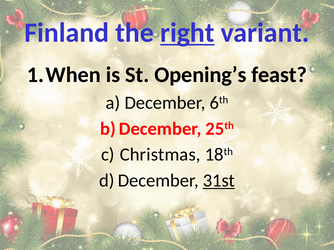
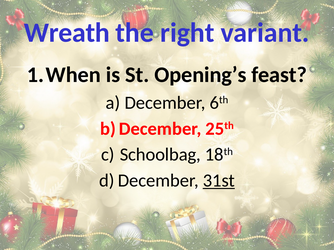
Finland: Finland -> Wreath (67, 33)
right underline: present -> none (187, 33)
Christmas: Christmas -> Schoolbag (160, 155)
